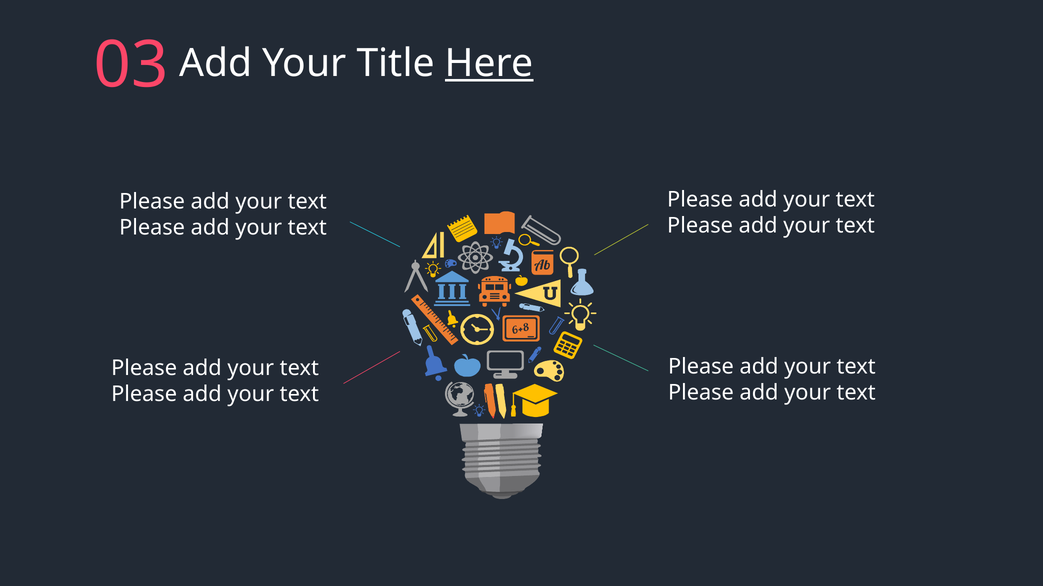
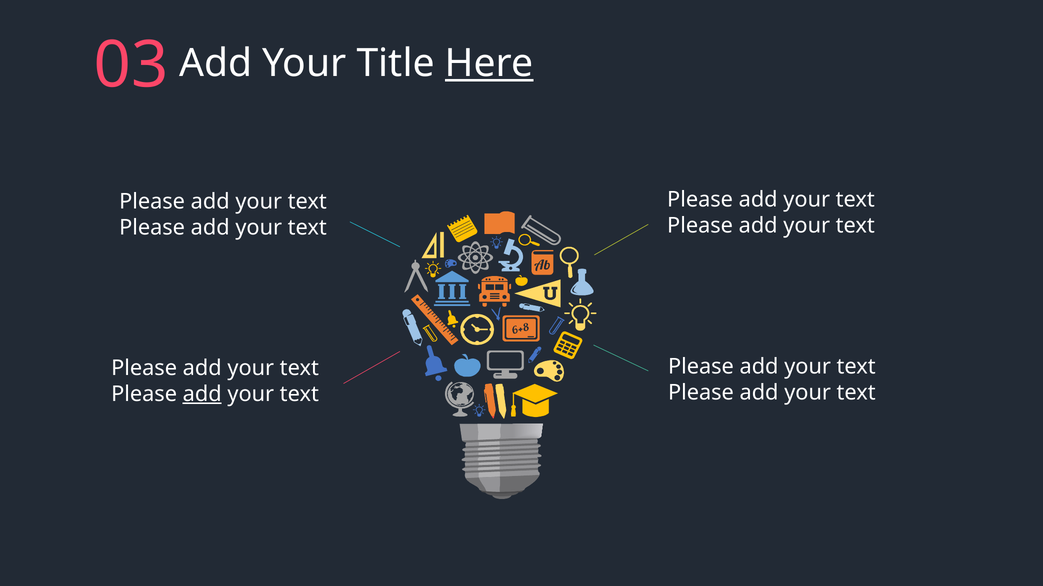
add underline: none -> present (202, 395)
